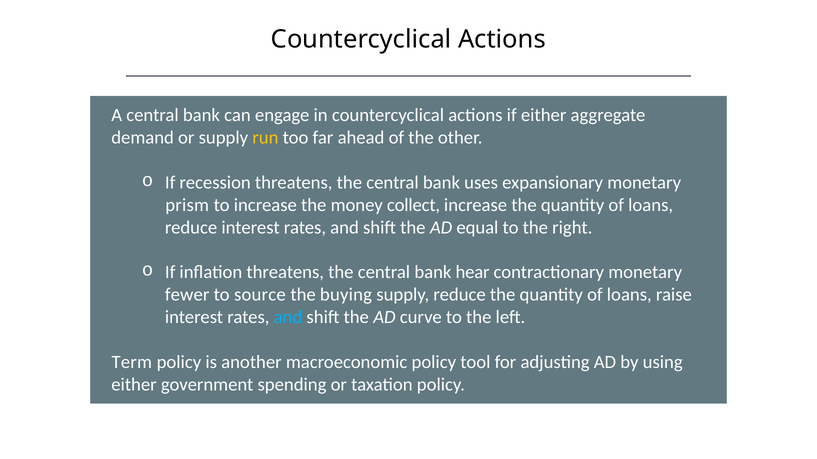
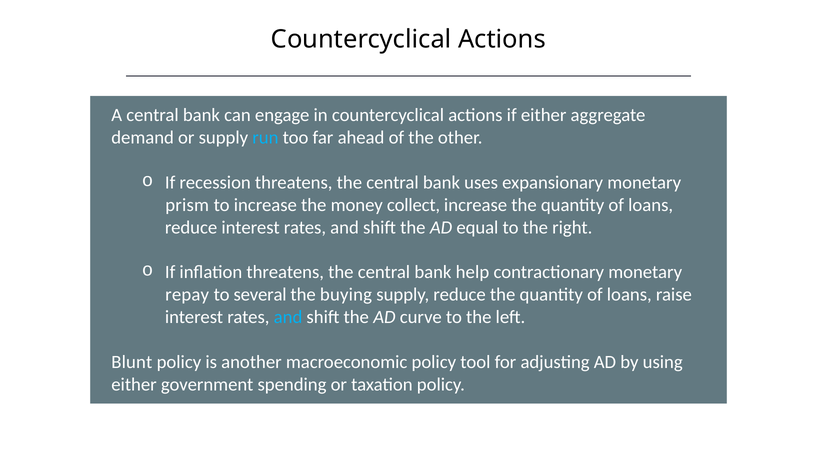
run colour: yellow -> light blue (265, 138)
hear: hear -> help (472, 273)
fewer: fewer -> repay (187, 295)
source: source -> several (260, 295)
Term: Term -> Blunt (132, 362)
